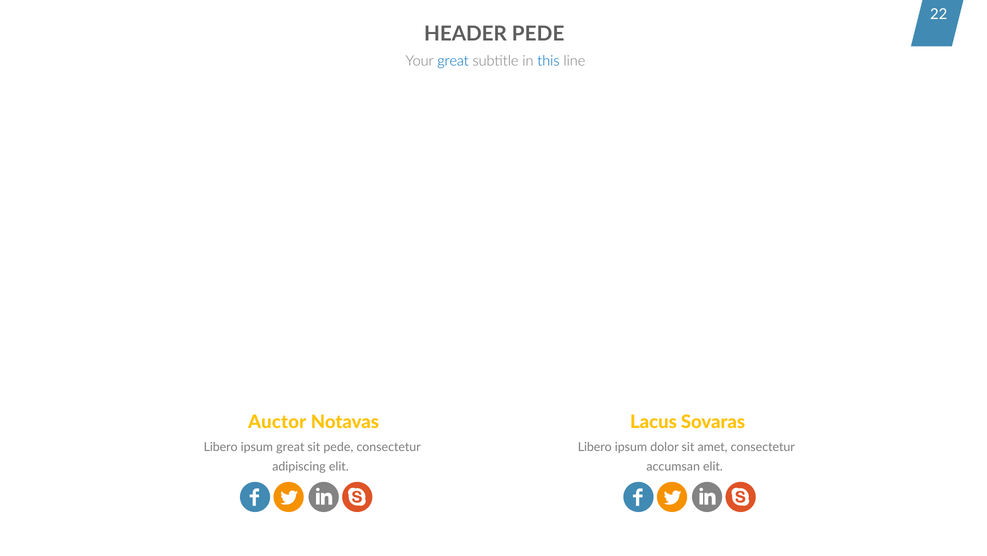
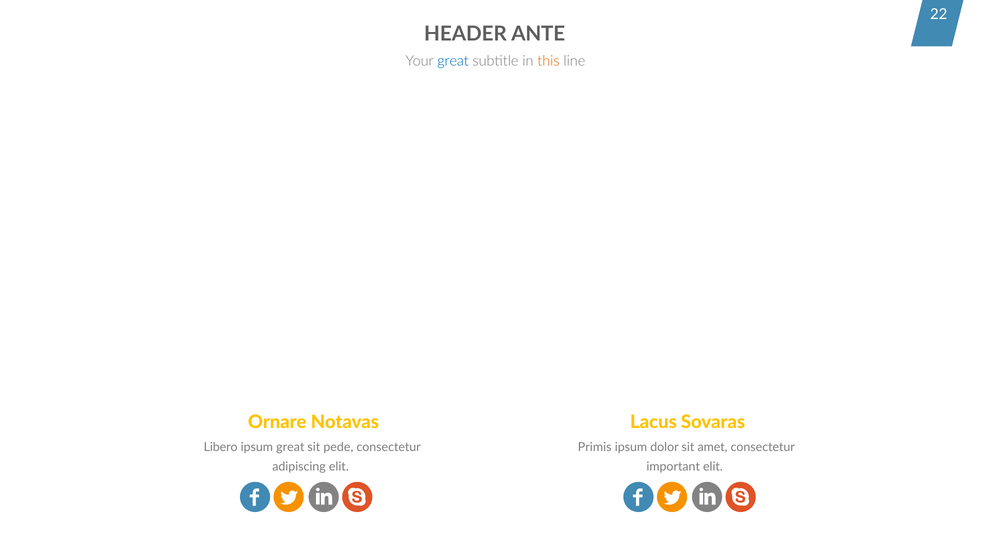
HEADER PEDE: PEDE -> ANTE (538, 34)
this colour: blue -> orange (548, 61)
Auctor: Auctor -> Ornare (277, 422)
Libero: Libero -> Primis (595, 448)
accumsan: accumsan -> important (673, 467)
